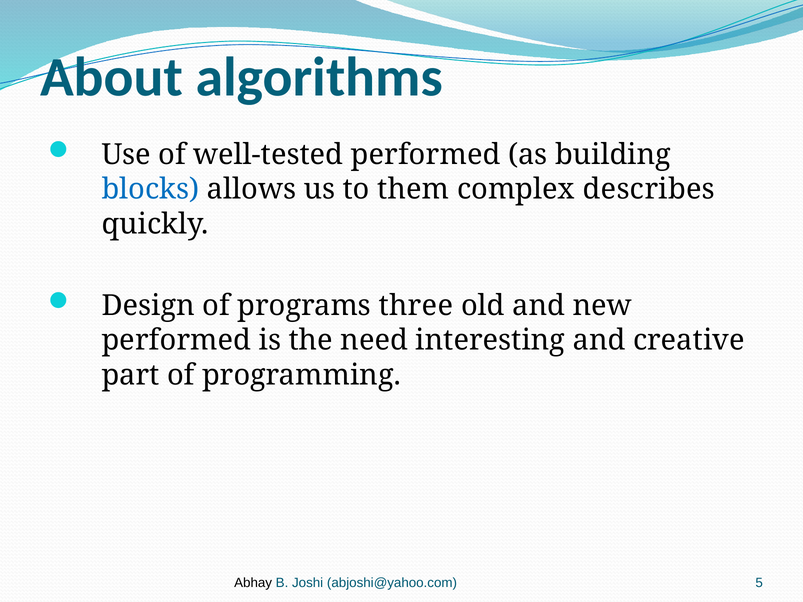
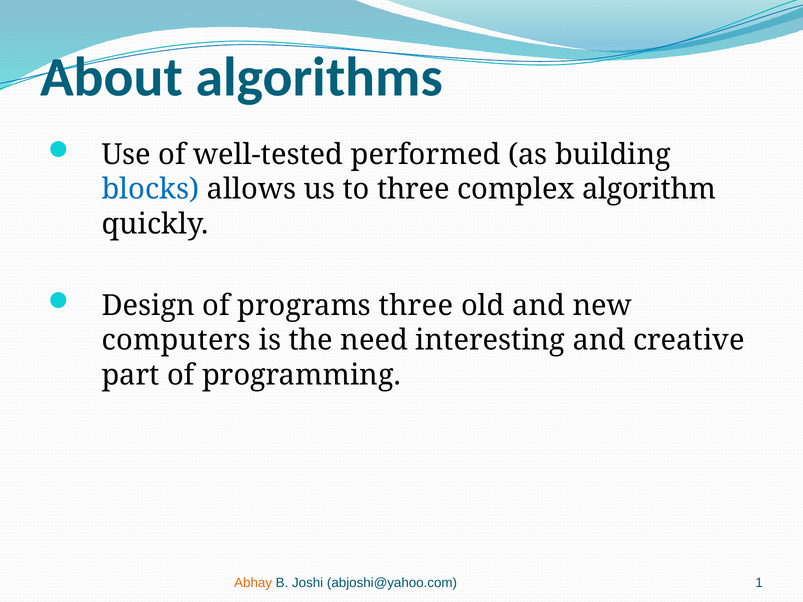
to them: them -> three (413, 190)
describes: describes -> algorithm (649, 190)
performed: performed -> computers (176, 341)
Abhay colour: black -> orange (253, 583)
5: 5 -> 1 (759, 583)
